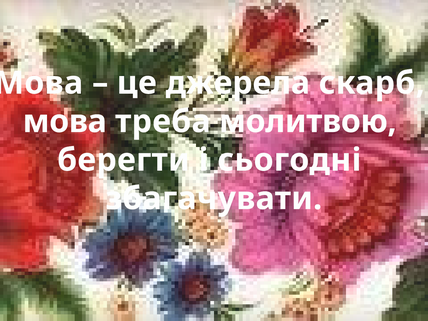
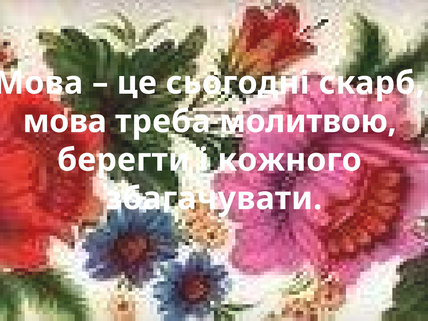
джерела: джерела -> сьогодні (238, 83)
сьогодні: сьогодні -> кожного (289, 160)
